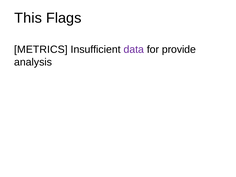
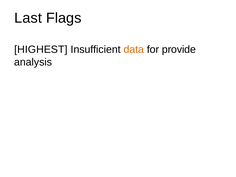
This: This -> Last (28, 18)
METRICS: METRICS -> HIGHEST (41, 49)
data colour: purple -> orange (134, 49)
